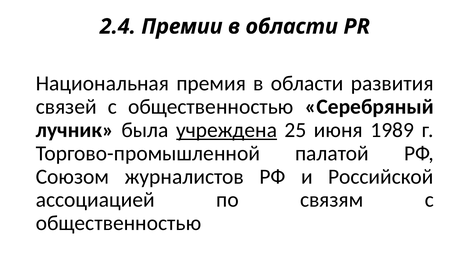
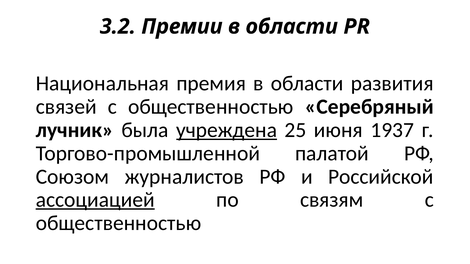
2.4: 2.4 -> 3.2 (118, 27)
1989: 1989 -> 1937 (392, 130)
ассоциацией underline: none -> present (95, 200)
